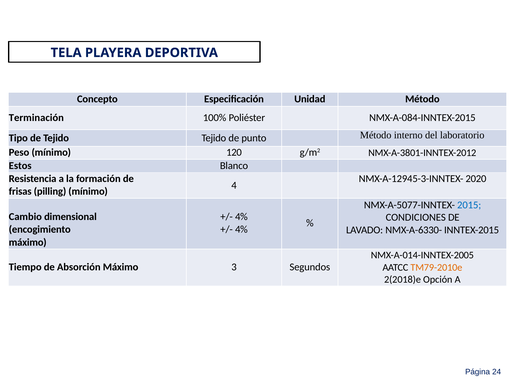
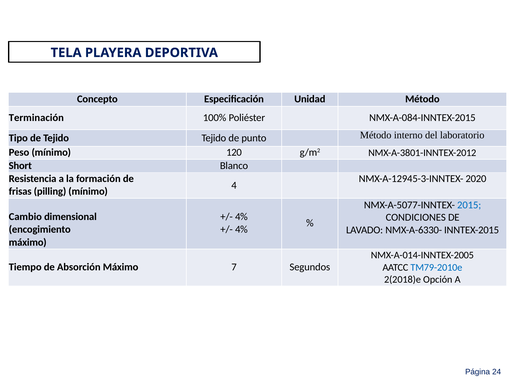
Estos: Estos -> Short (20, 166)
3: 3 -> 7 (234, 267)
TM79-2010e colour: orange -> blue (436, 268)
